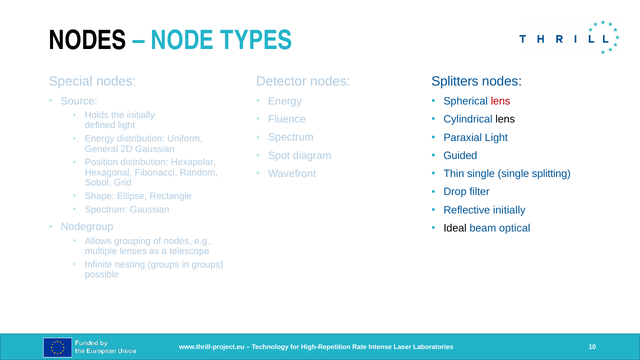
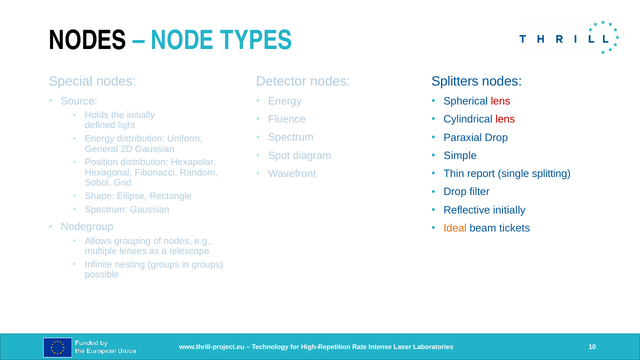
lens colour: black -> red (505, 119)
Paraxial Light: Light -> Drop (496, 137)
Guided: Guided -> Simple (460, 156)
Thin single: single -> report (481, 174)
Ideal colour: black -> orange (455, 228)
optical: optical -> tickets (515, 228)
